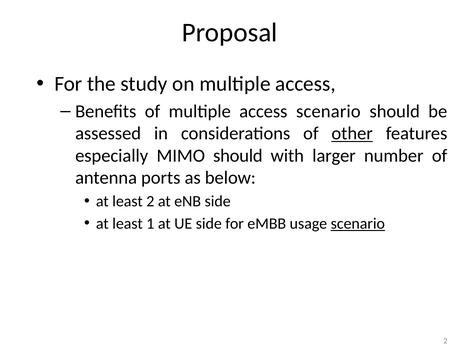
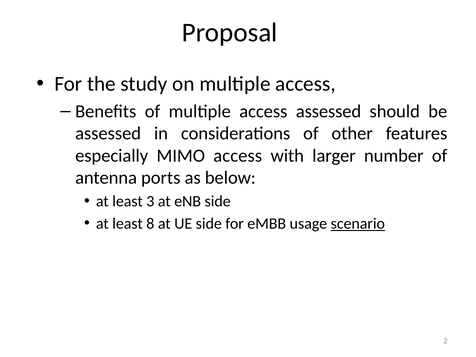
access scenario: scenario -> assessed (329, 111)
other underline: present -> none (352, 133)
MIMO should: should -> access (238, 156)
least 2: 2 -> 3 (150, 201)
1: 1 -> 8 (150, 224)
